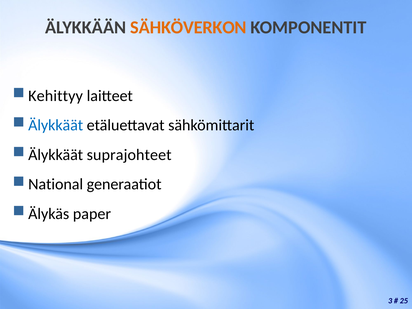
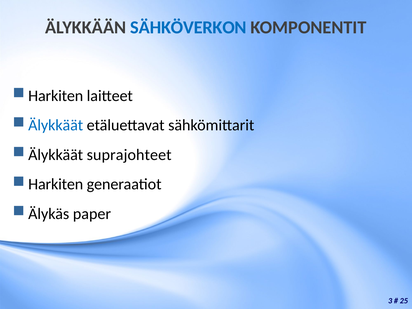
SÄHKÖVERKON colour: orange -> blue (189, 27)
Kehittyy: Kehittyy -> Harkiten (56, 96)
National: National -> Harkiten (56, 184)
